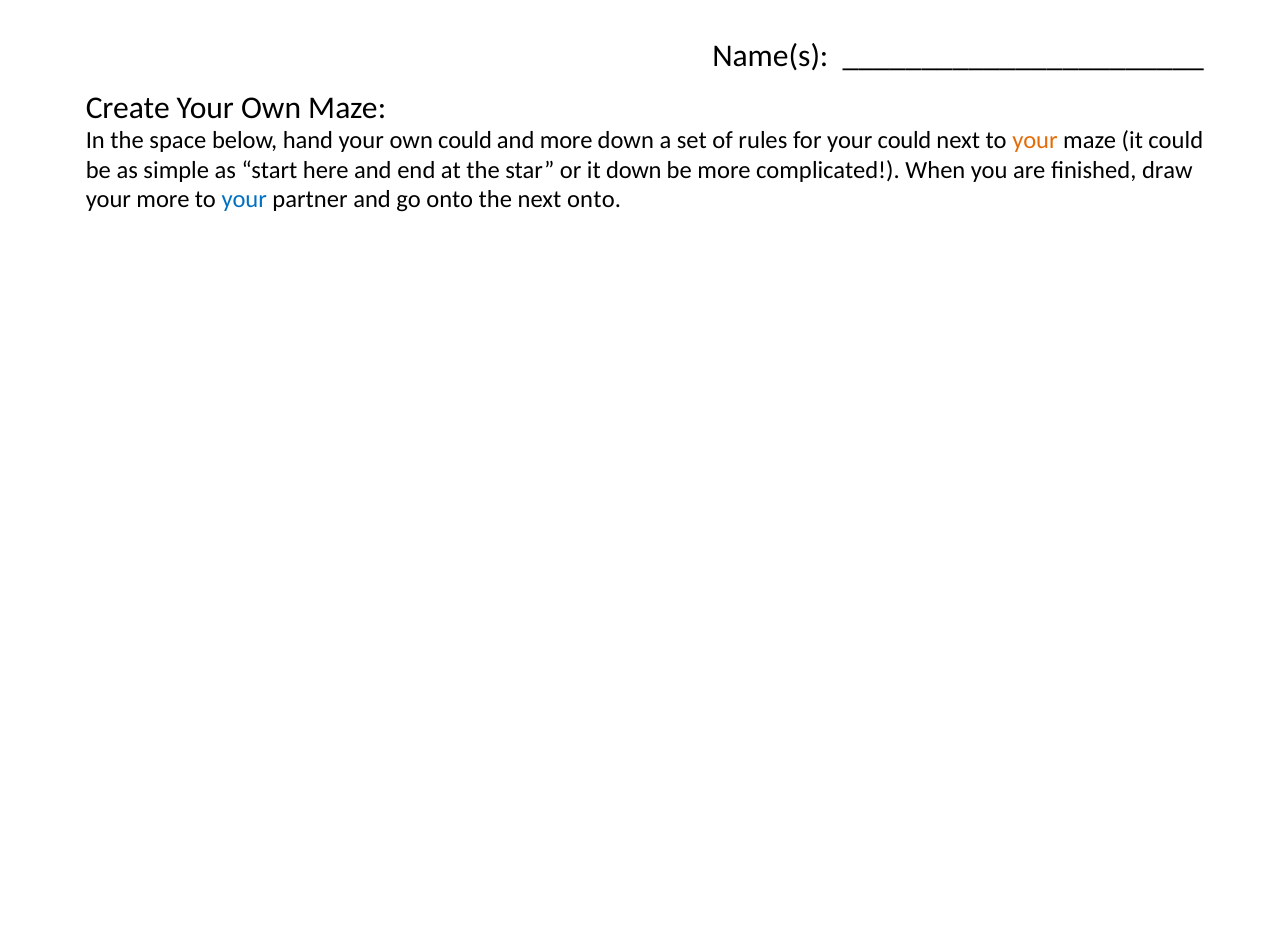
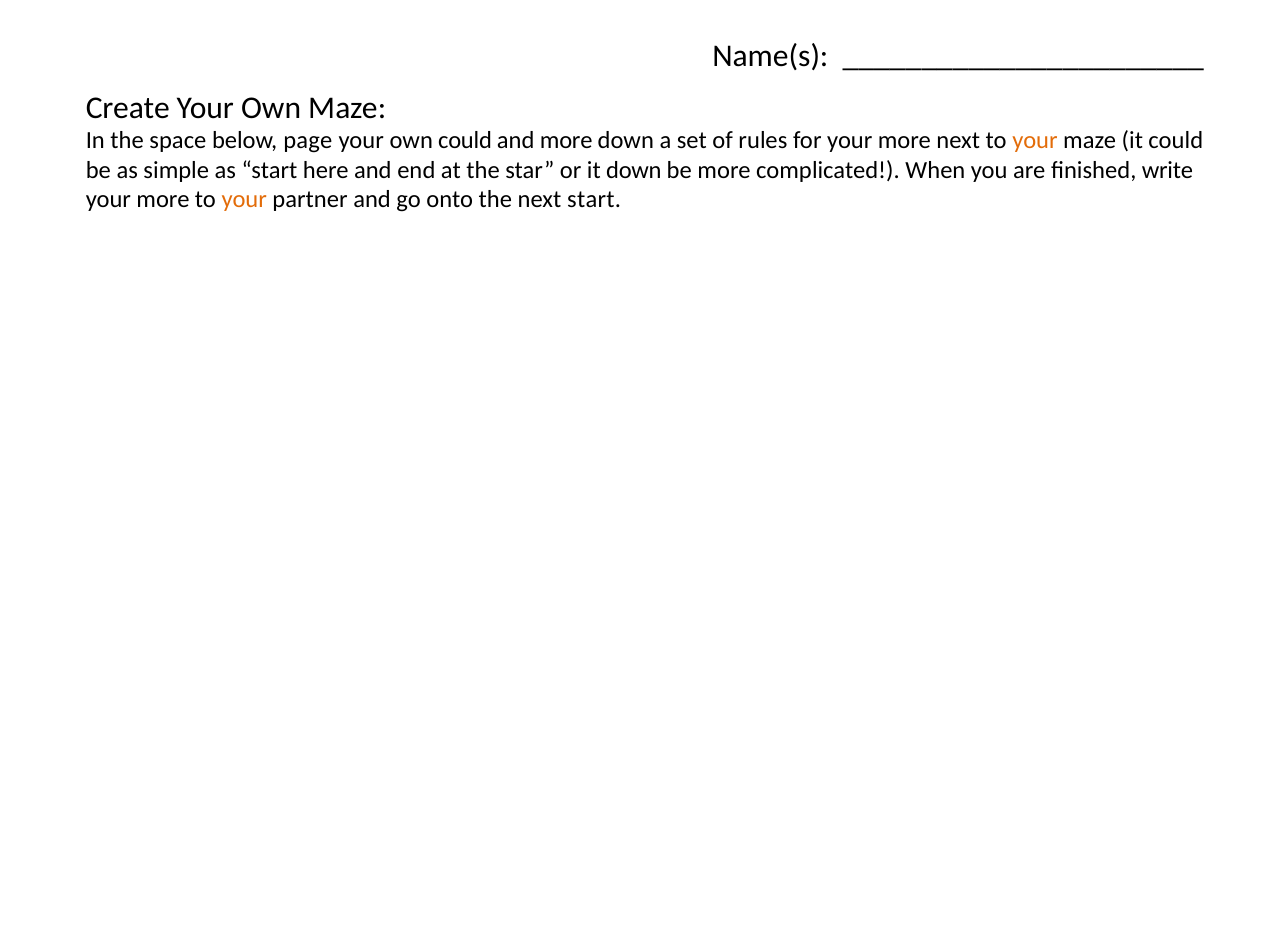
hand: hand -> page (308, 141)
for your could: could -> more (904, 141)
draw: draw -> write (1167, 170)
your colour: blue -> orange (244, 200)
next onto: onto -> start (594, 200)
